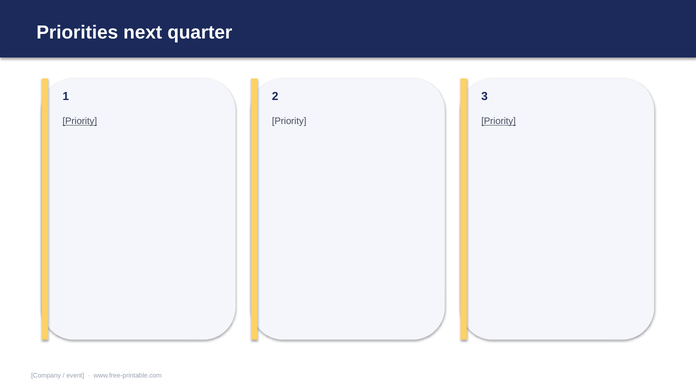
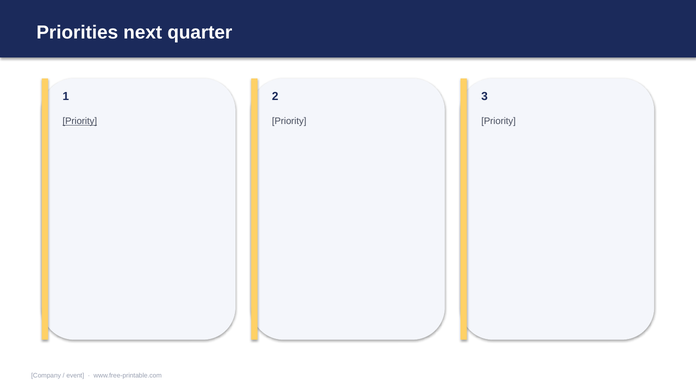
Priority underline: present -> none (499, 121)
